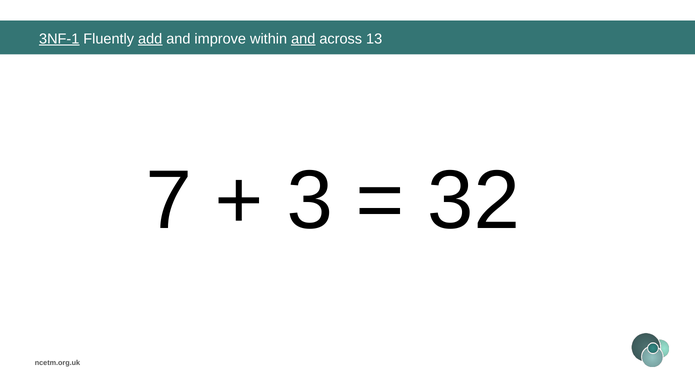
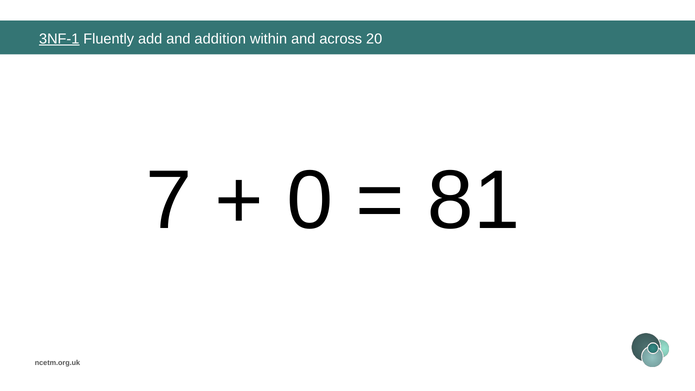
add underline: present -> none (150, 39)
improve: improve -> addition (220, 39)
and underline: present -> none (303, 39)
13: 13 -> 20 (374, 39)
3: 3 -> 0 (310, 201)
32: 32 -> 81 (474, 201)
